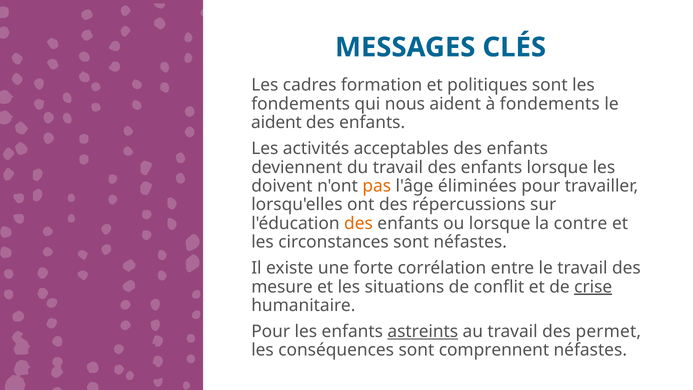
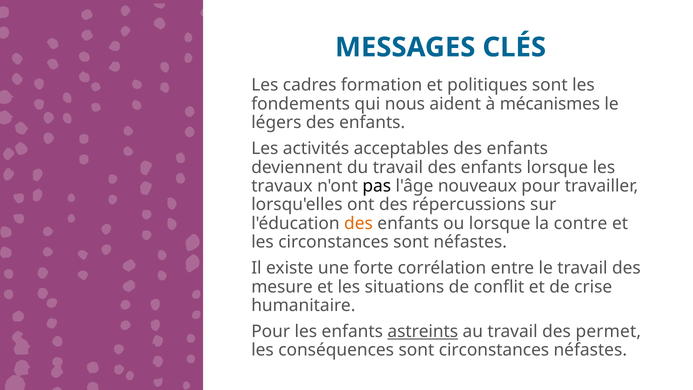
à fondements: fondements -> mécanismes (550, 104)
aident: aident -> légers (276, 123)
doivent: doivent -> travaux (282, 186)
pas colour: orange -> black (377, 186)
éliminées: éliminées -> nouveaux (477, 186)
crise underline: present -> none (593, 287)
sont comprennent: comprennent -> circonstances (494, 350)
